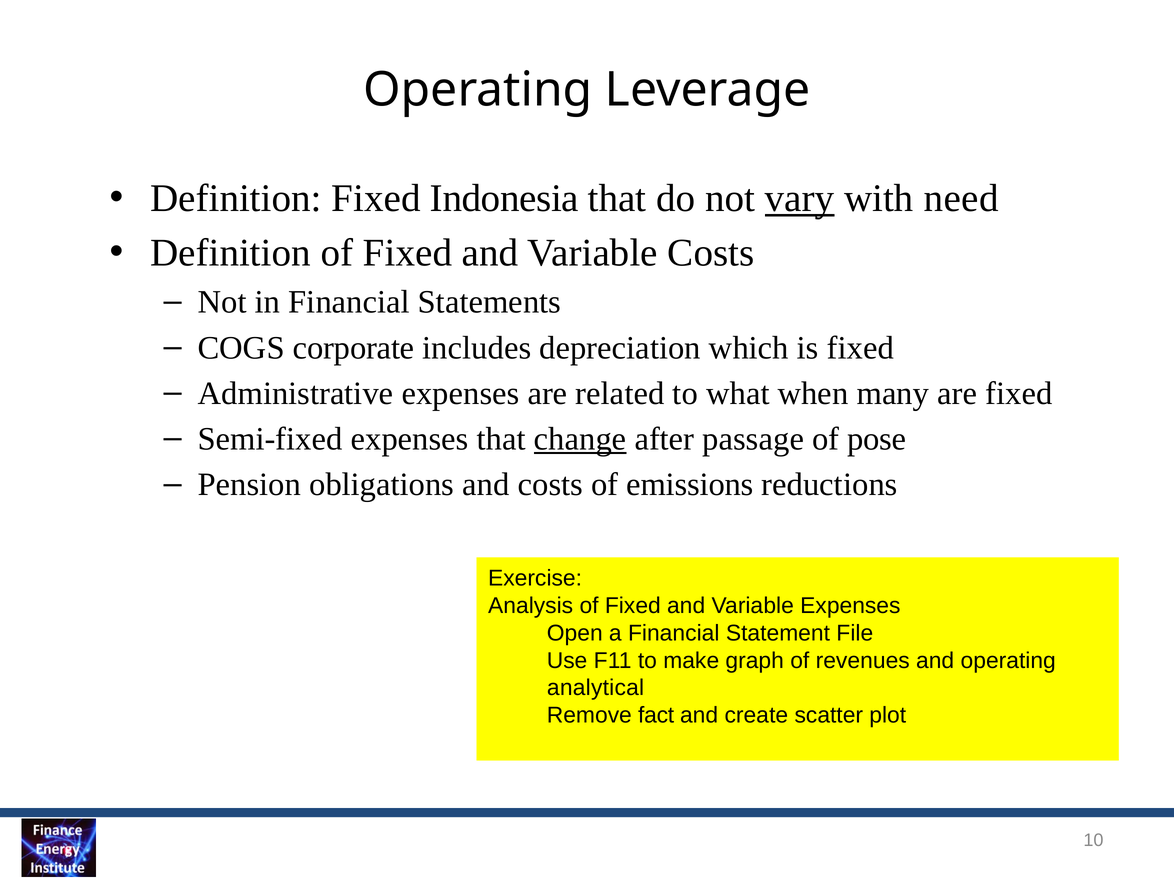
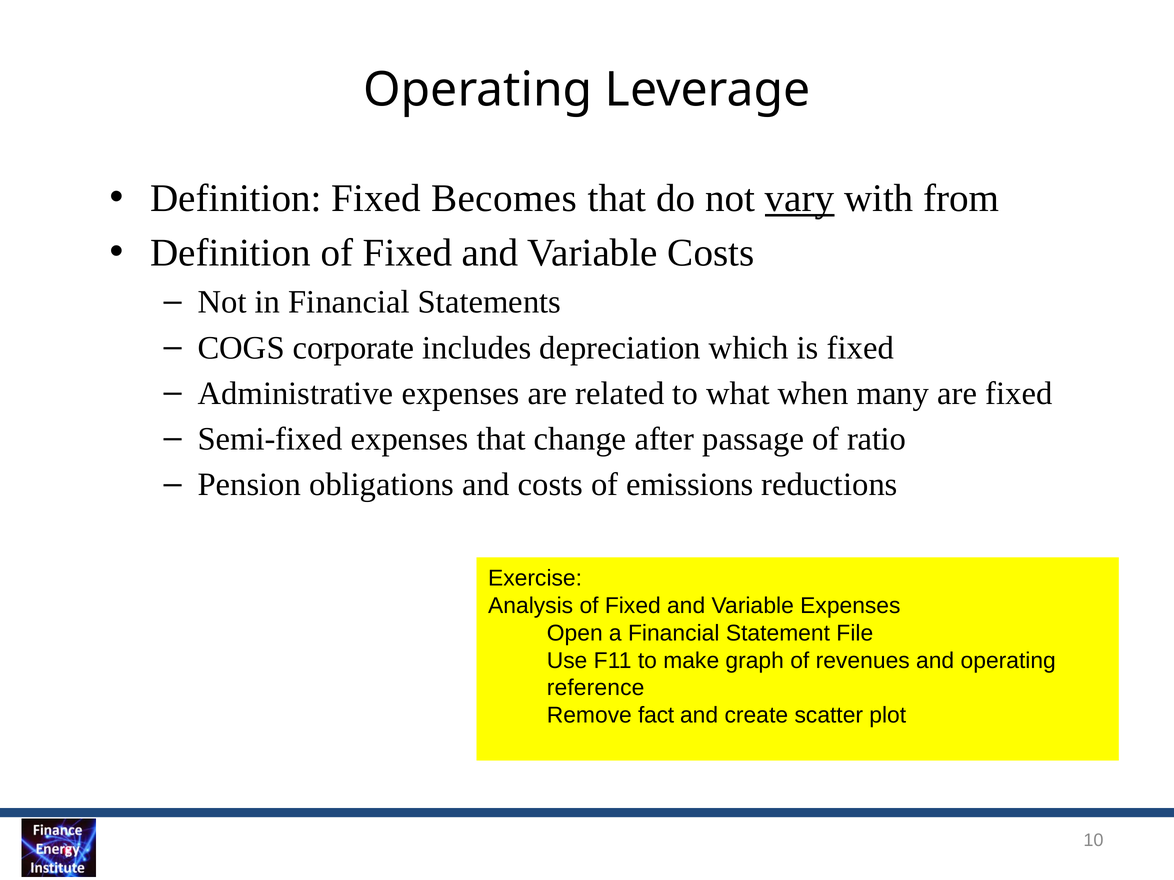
Indonesia: Indonesia -> Becomes (504, 198)
need: need -> from (961, 198)
change underline: present -> none (580, 439)
pose: pose -> ratio (877, 439)
analytical: analytical -> reference (596, 688)
